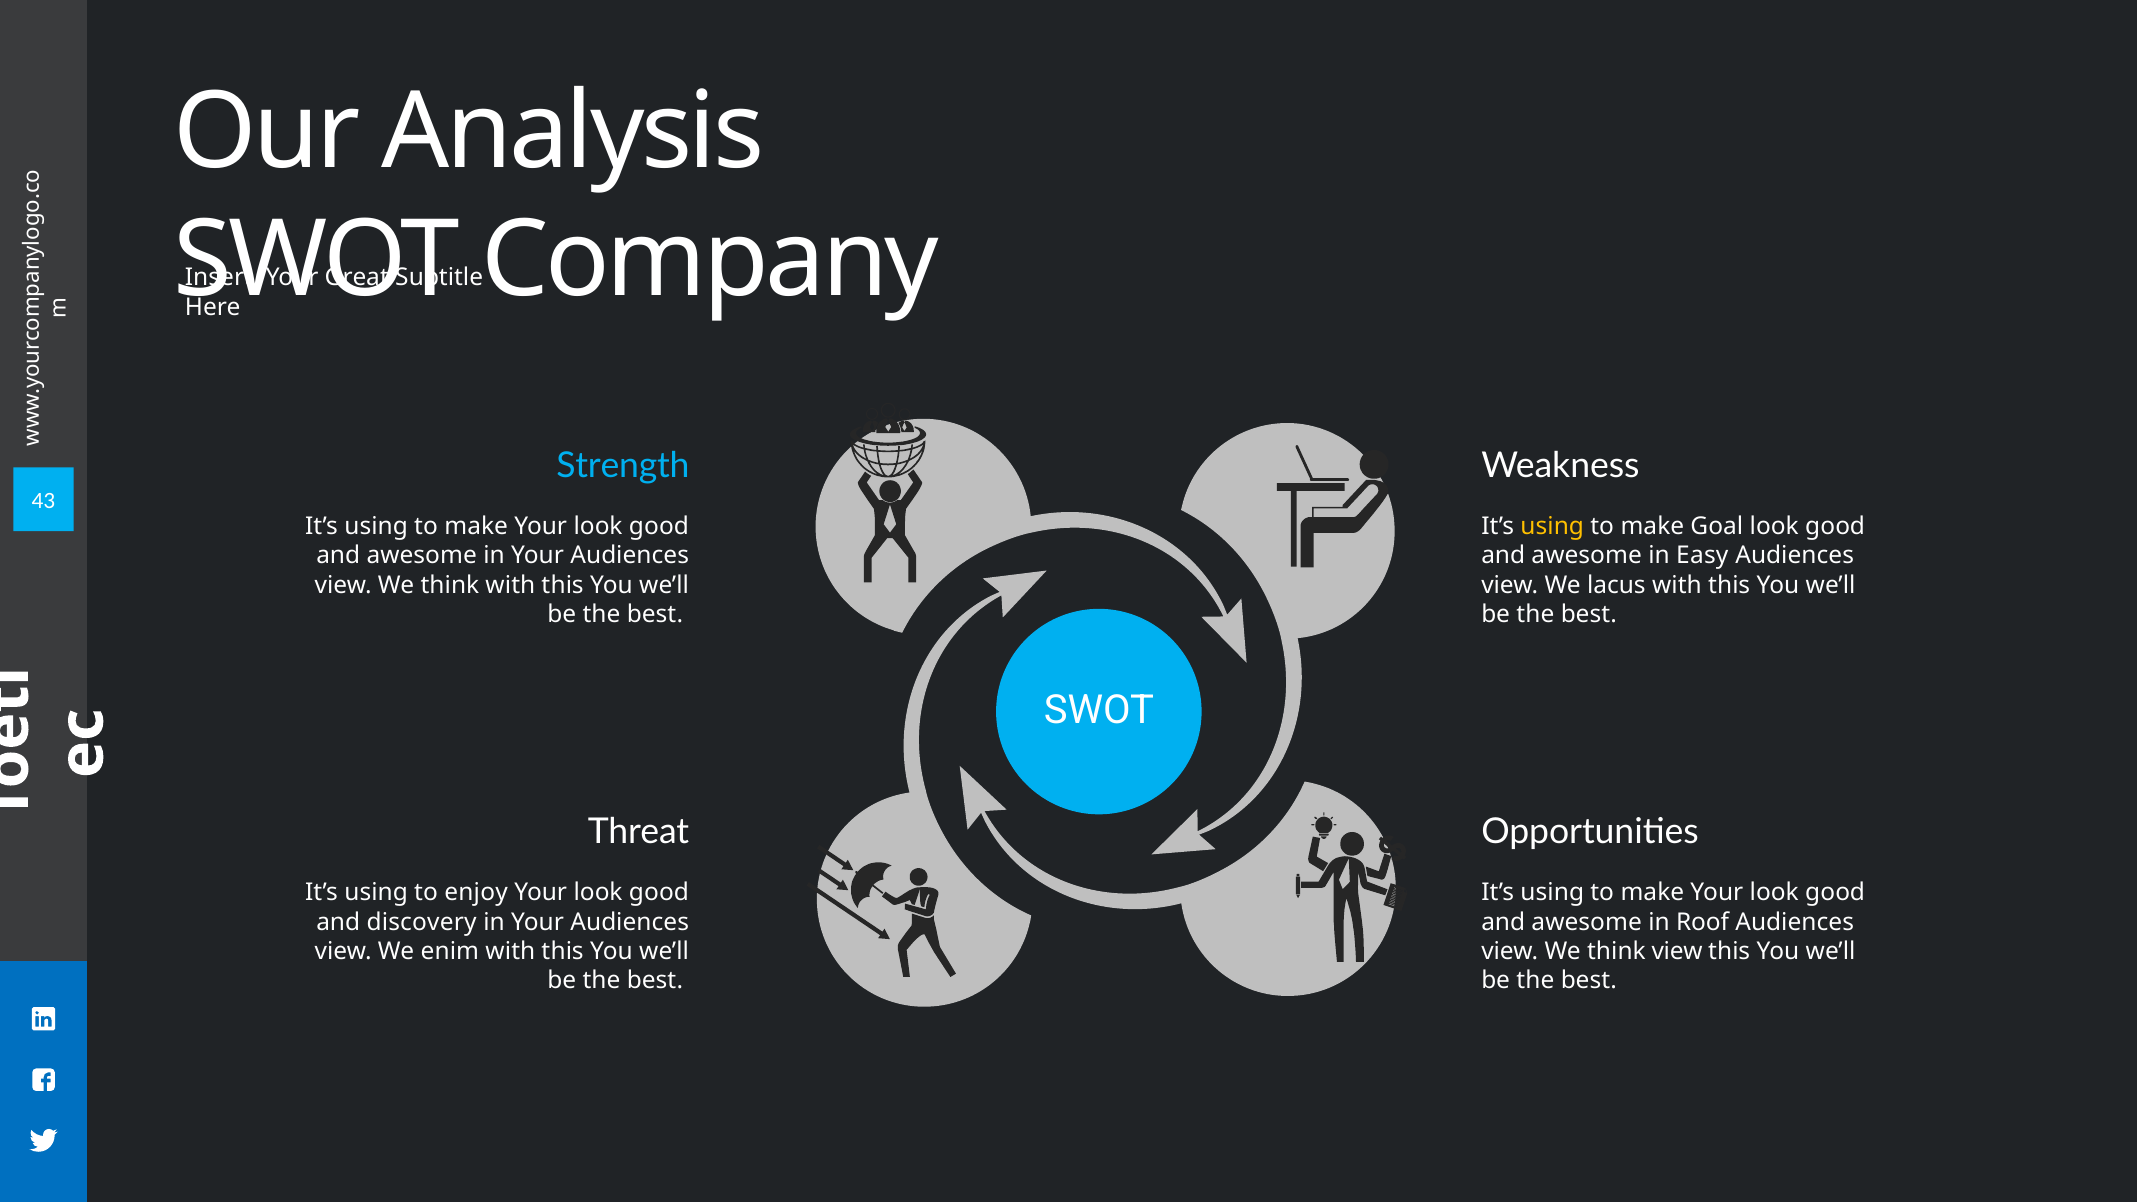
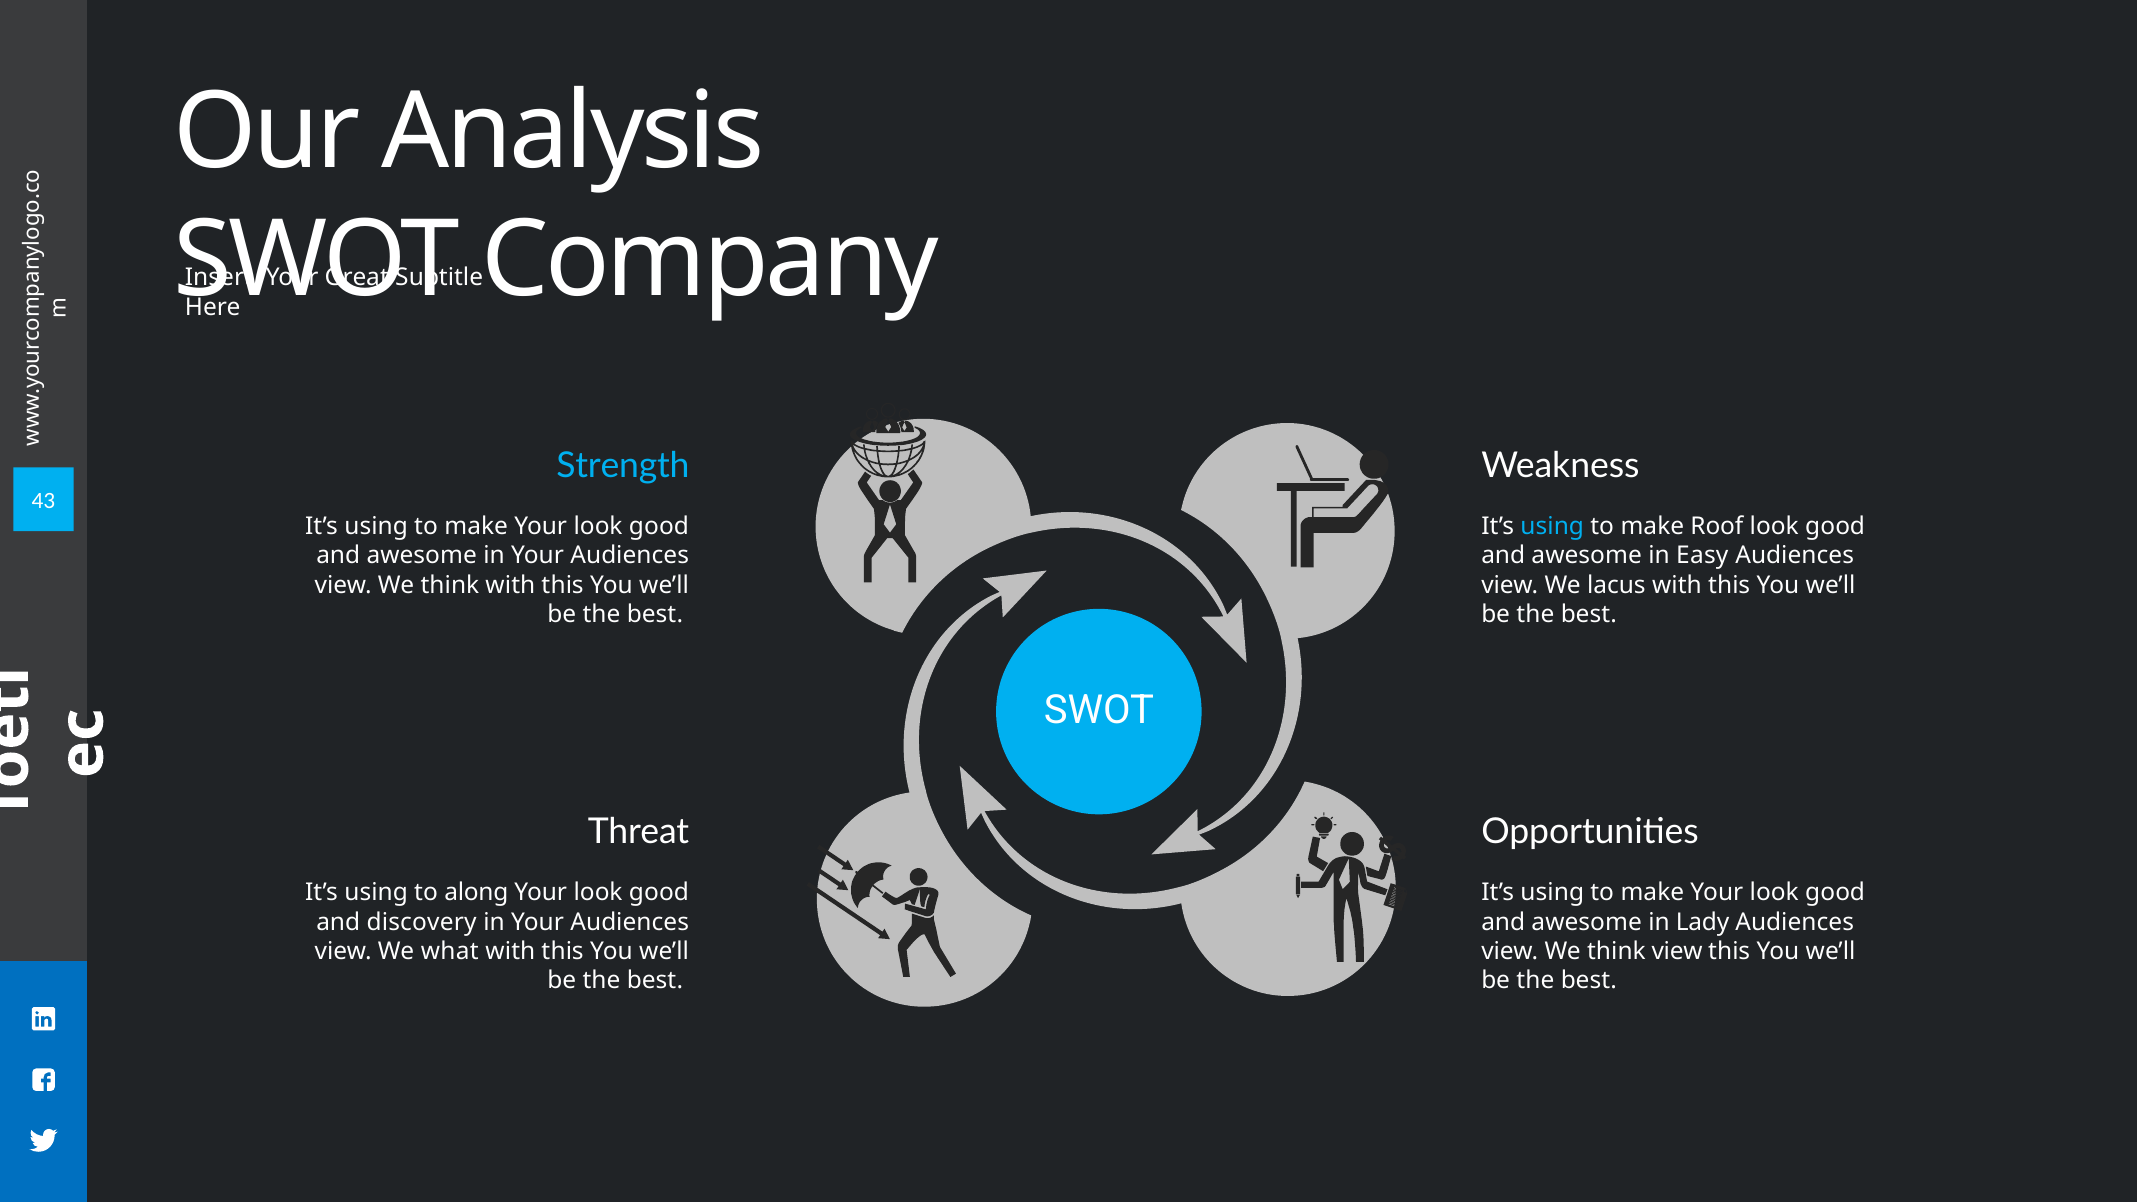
using colour: yellow -> light blue (1552, 526)
Goal: Goal -> Roof (1717, 526)
enjoy: enjoy -> along (476, 893)
Roof: Roof -> Lady (1703, 922)
enim: enim -> what (450, 951)
